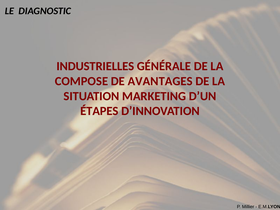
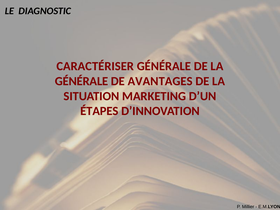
INDUSTRIELLES: INDUSTRIELLES -> CARACTÉRISER (95, 66)
COMPOSE: COMPOSE -> GÉNÉRALE (82, 81)
